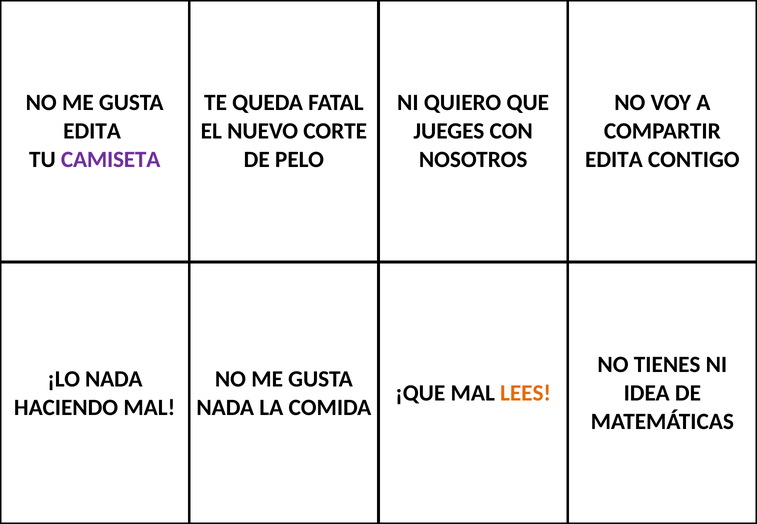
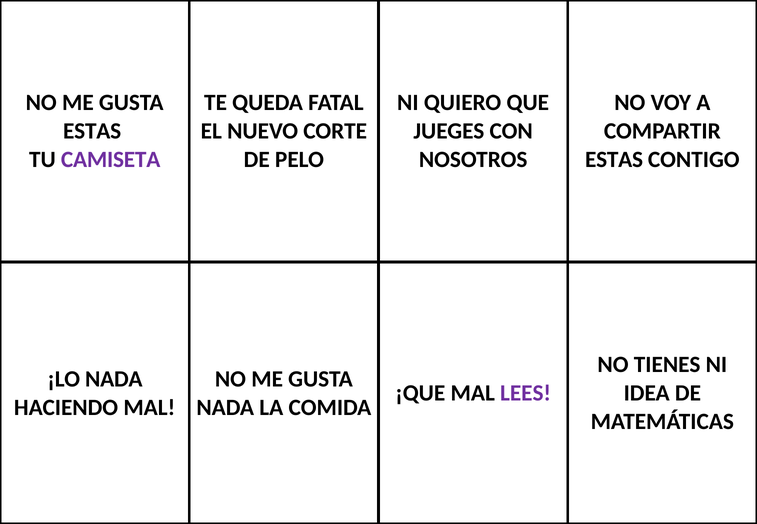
EDITA: EDITA -> ESTAS (92, 131)
EDITA: EDITA -> ESTAS (614, 160)
LEES colour: orange -> purple (526, 393)
